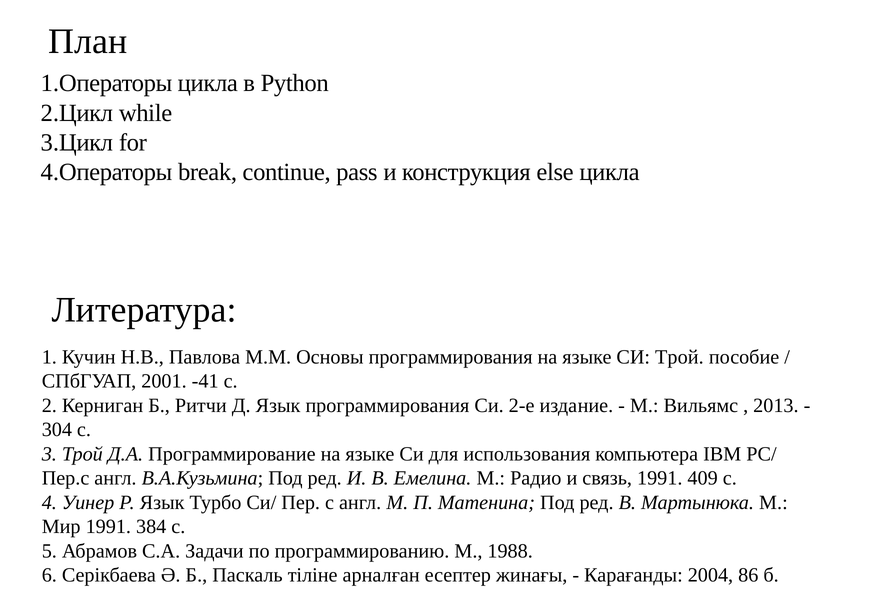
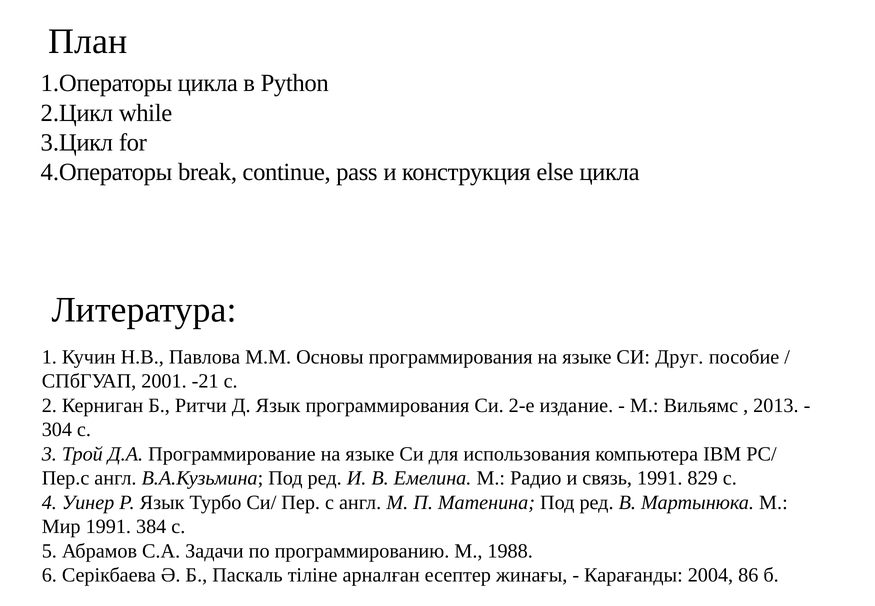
СИ Трой: Трой -> Друг (679, 357)
-41: -41 -> -21 (205, 381)
409: 409 -> 829 (703, 478)
